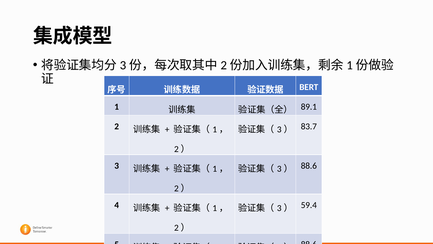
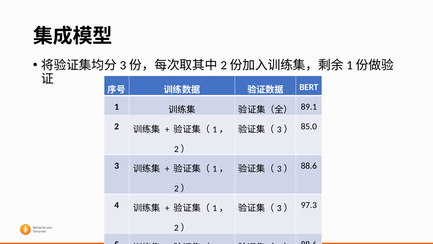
83.7: 83.7 -> 85.0 (309, 126)
59.4: 59.4 -> 97.3 (309, 205)
